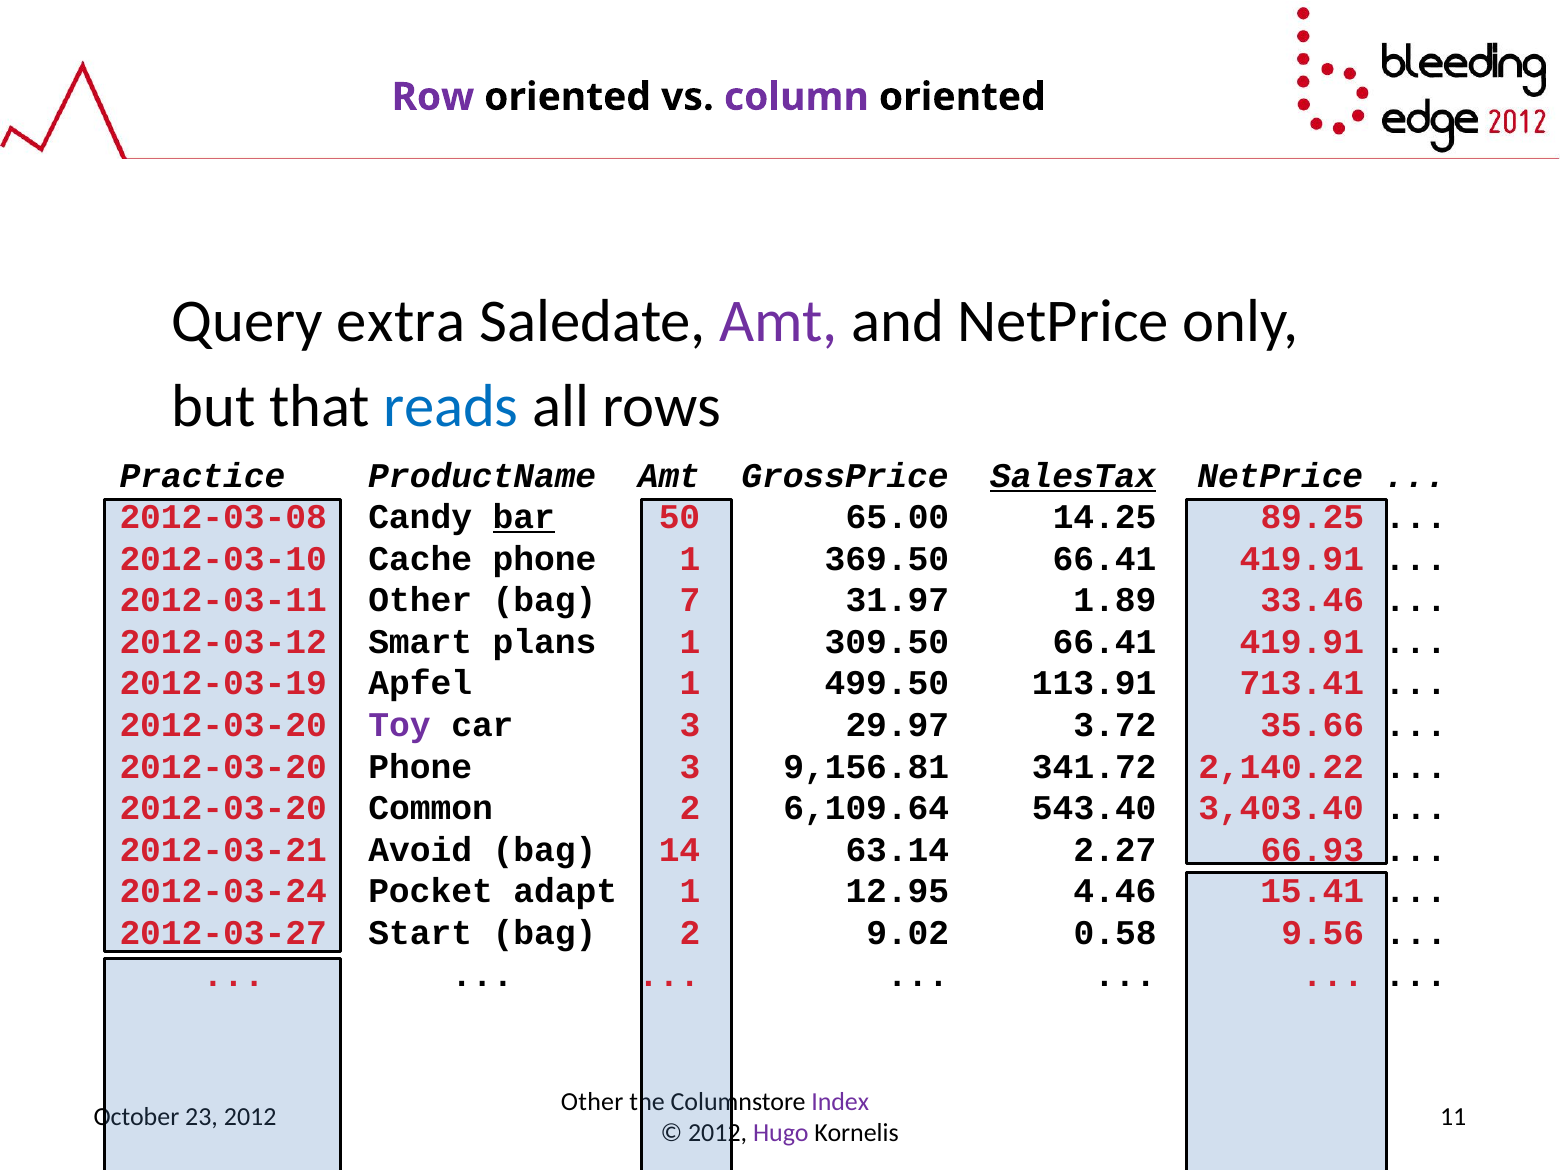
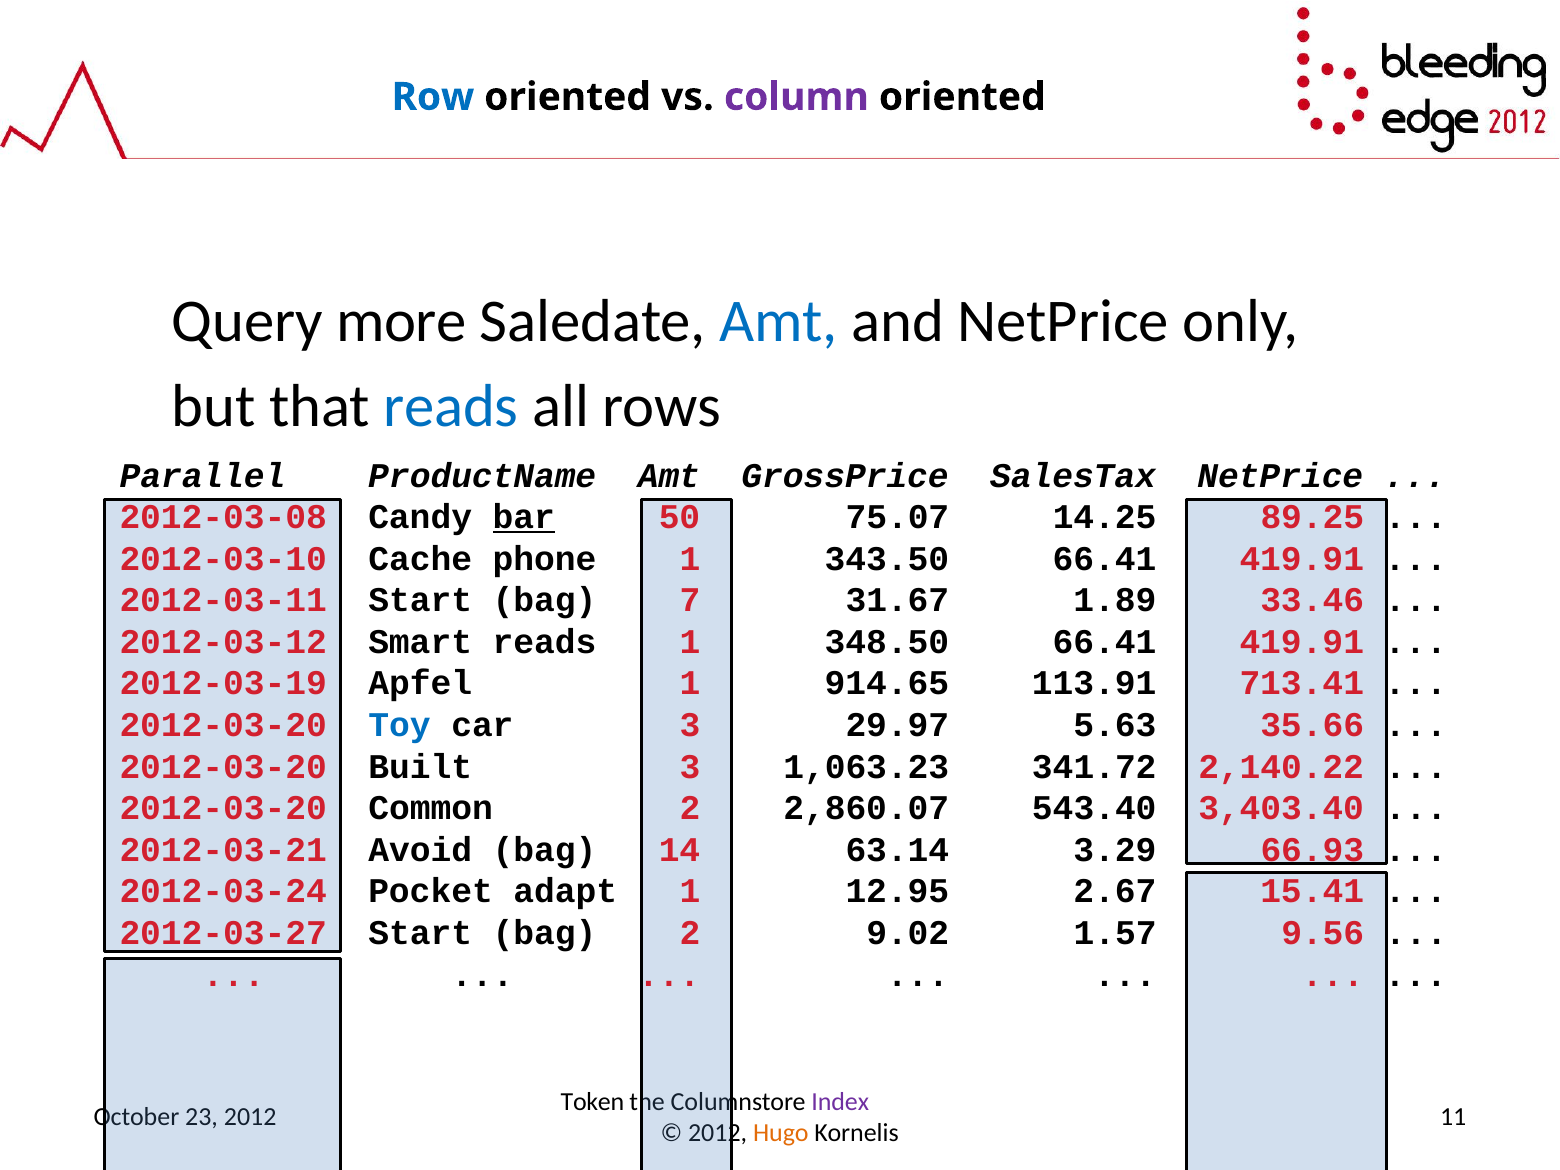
Row colour: purple -> blue (433, 97)
extra: extra -> more (402, 321)
Amt colour: purple -> blue (779, 321)
Practice: Practice -> Parallel (203, 476)
SalesTax underline: present -> none (1073, 476)
65.00: 65.00 -> 75.07 (897, 517)
369.50: 369.50 -> 343.50 (887, 559)
Other: Other -> Start (420, 600)
31.97: 31.97 -> 31.67 (897, 600)
Smart plans: plans -> reads (545, 642)
309.50: 309.50 -> 348.50 (887, 642)
499.50: 499.50 -> 914.65 (887, 684)
Toy colour: purple -> blue (400, 725)
3.72: 3.72 -> 5.63 (1115, 725)
Phone: Phone -> Built (420, 767)
9,156.81: 9,156.81 -> 1,063.23 (866, 767)
6,109.64: 6,109.64 -> 2,860.07 (866, 808)
2.27: 2.27 -> 3.29 (1115, 850)
4.46: 4.46 -> 2.67 (1115, 891)
0.58: 0.58 -> 1.57 (1115, 933)
Other: Other -> Token (592, 1102)
Hugo colour: purple -> orange (781, 1133)
